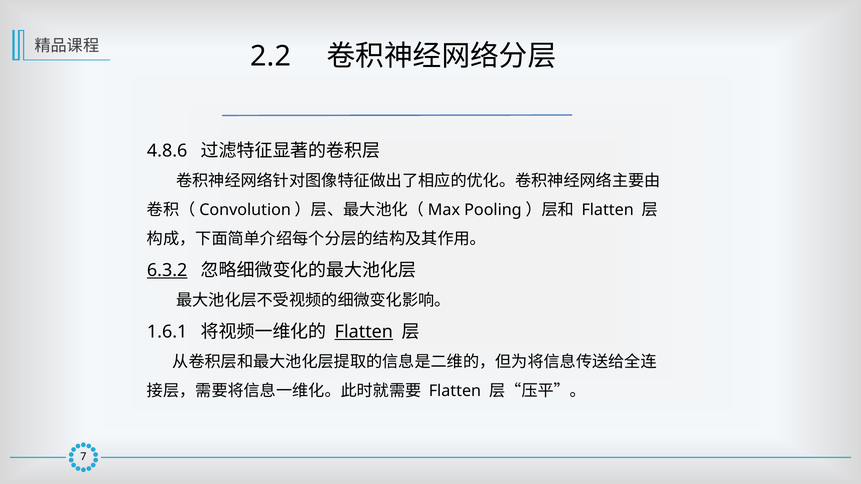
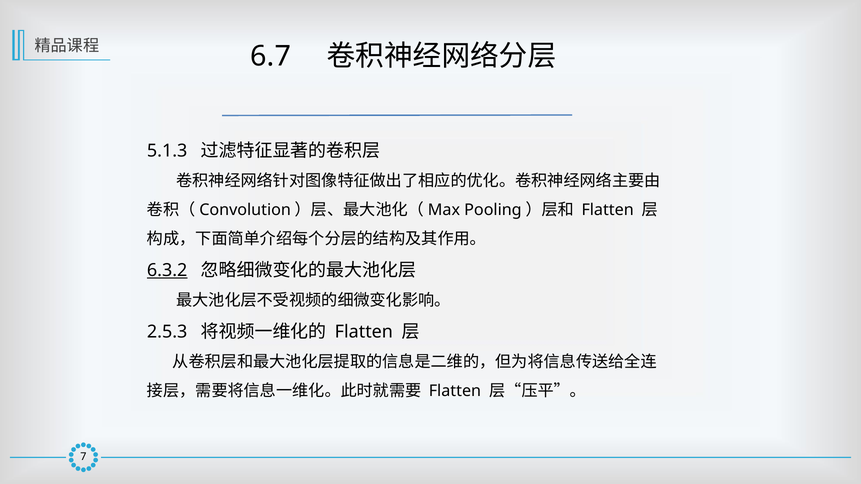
2.2: 2.2 -> 6.7 (271, 56)
4.8.6: 4.8.6 -> 5.1.3 (167, 151)
1.6.1: 1.6.1 -> 2.5.3 (167, 332)
Flatten underline: present -> none (364, 332)
